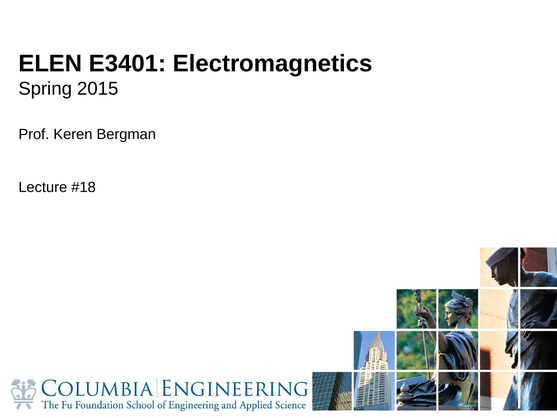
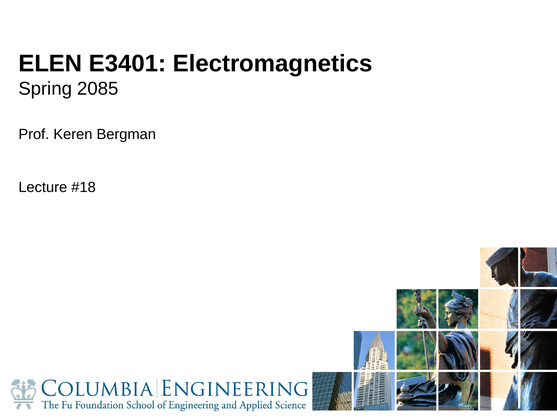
2015: 2015 -> 2085 (98, 89)
